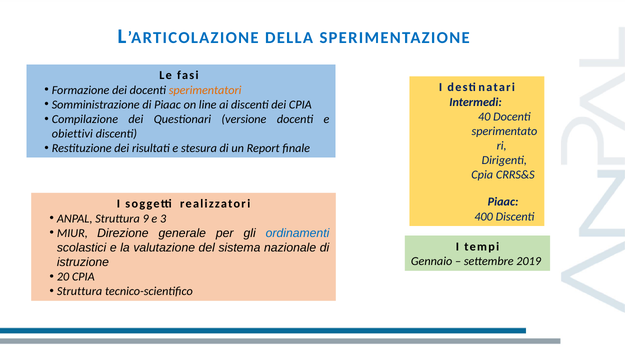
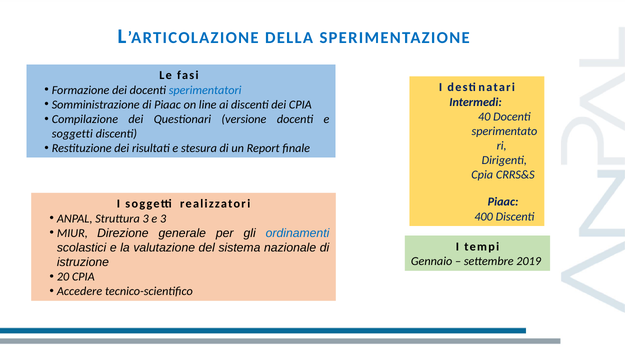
sperimentatori colour: orange -> blue (205, 90)
obiettivi: obiettivi -> soggetti (72, 134)
Struttura 9: 9 -> 3 (146, 219)
Struttura: Struttura -> Accedere (80, 292)
